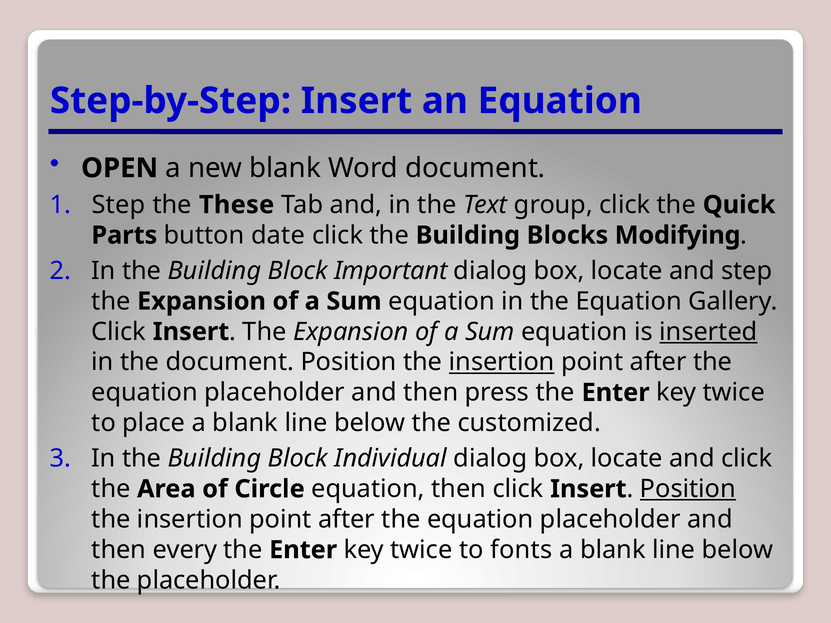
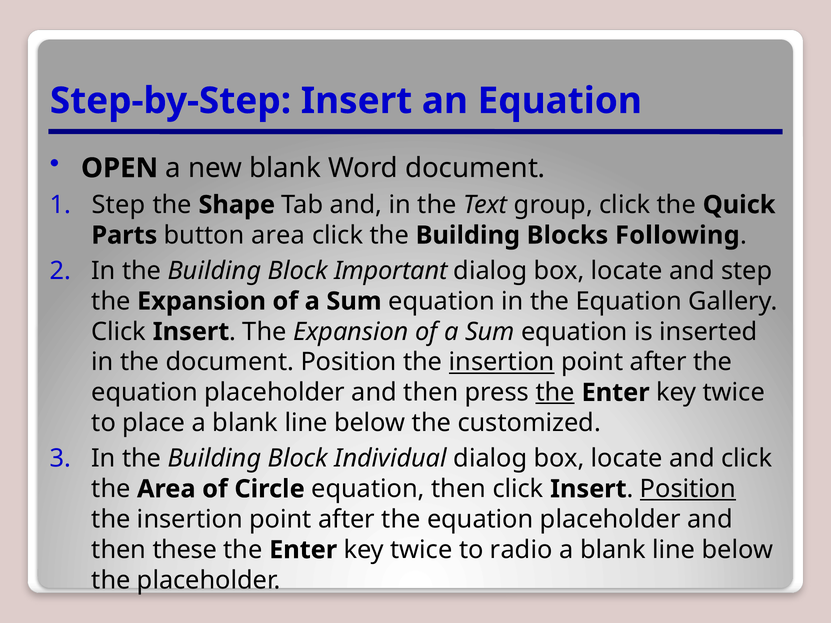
These: These -> Shape (237, 205)
button date: date -> area (278, 235)
Modifying: Modifying -> Following (677, 235)
inserted underline: present -> none (708, 332)
the underline: none -> present (555, 393)
every: every -> these (185, 550)
fonts: fonts -> radio (521, 550)
